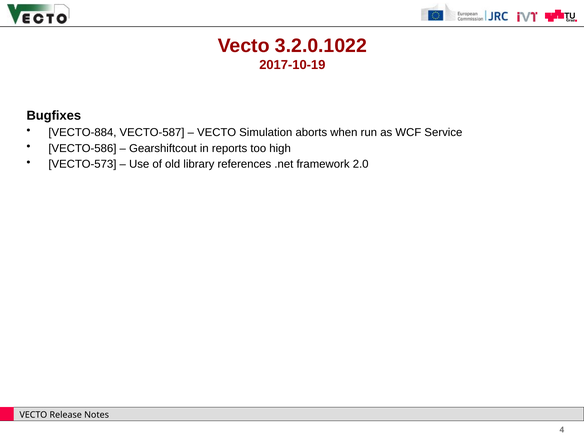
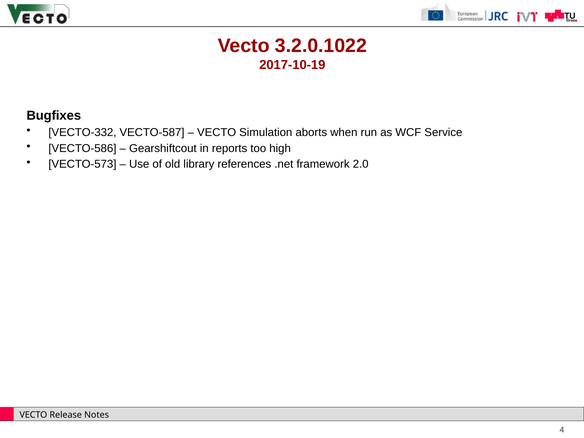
VECTO-884: VECTO-884 -> VECTO-332 (82, 132)
